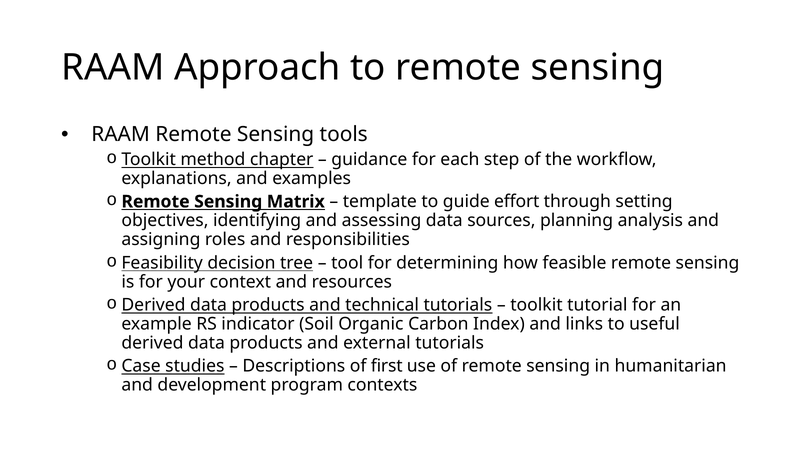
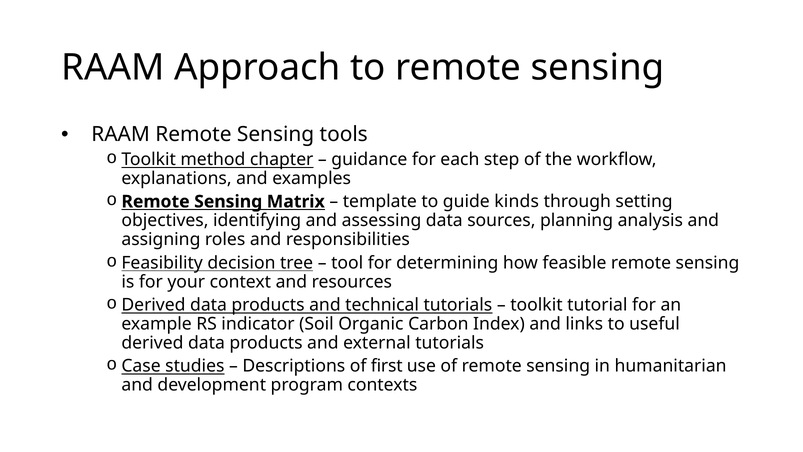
effort: effort -> kinds (517, 201)
